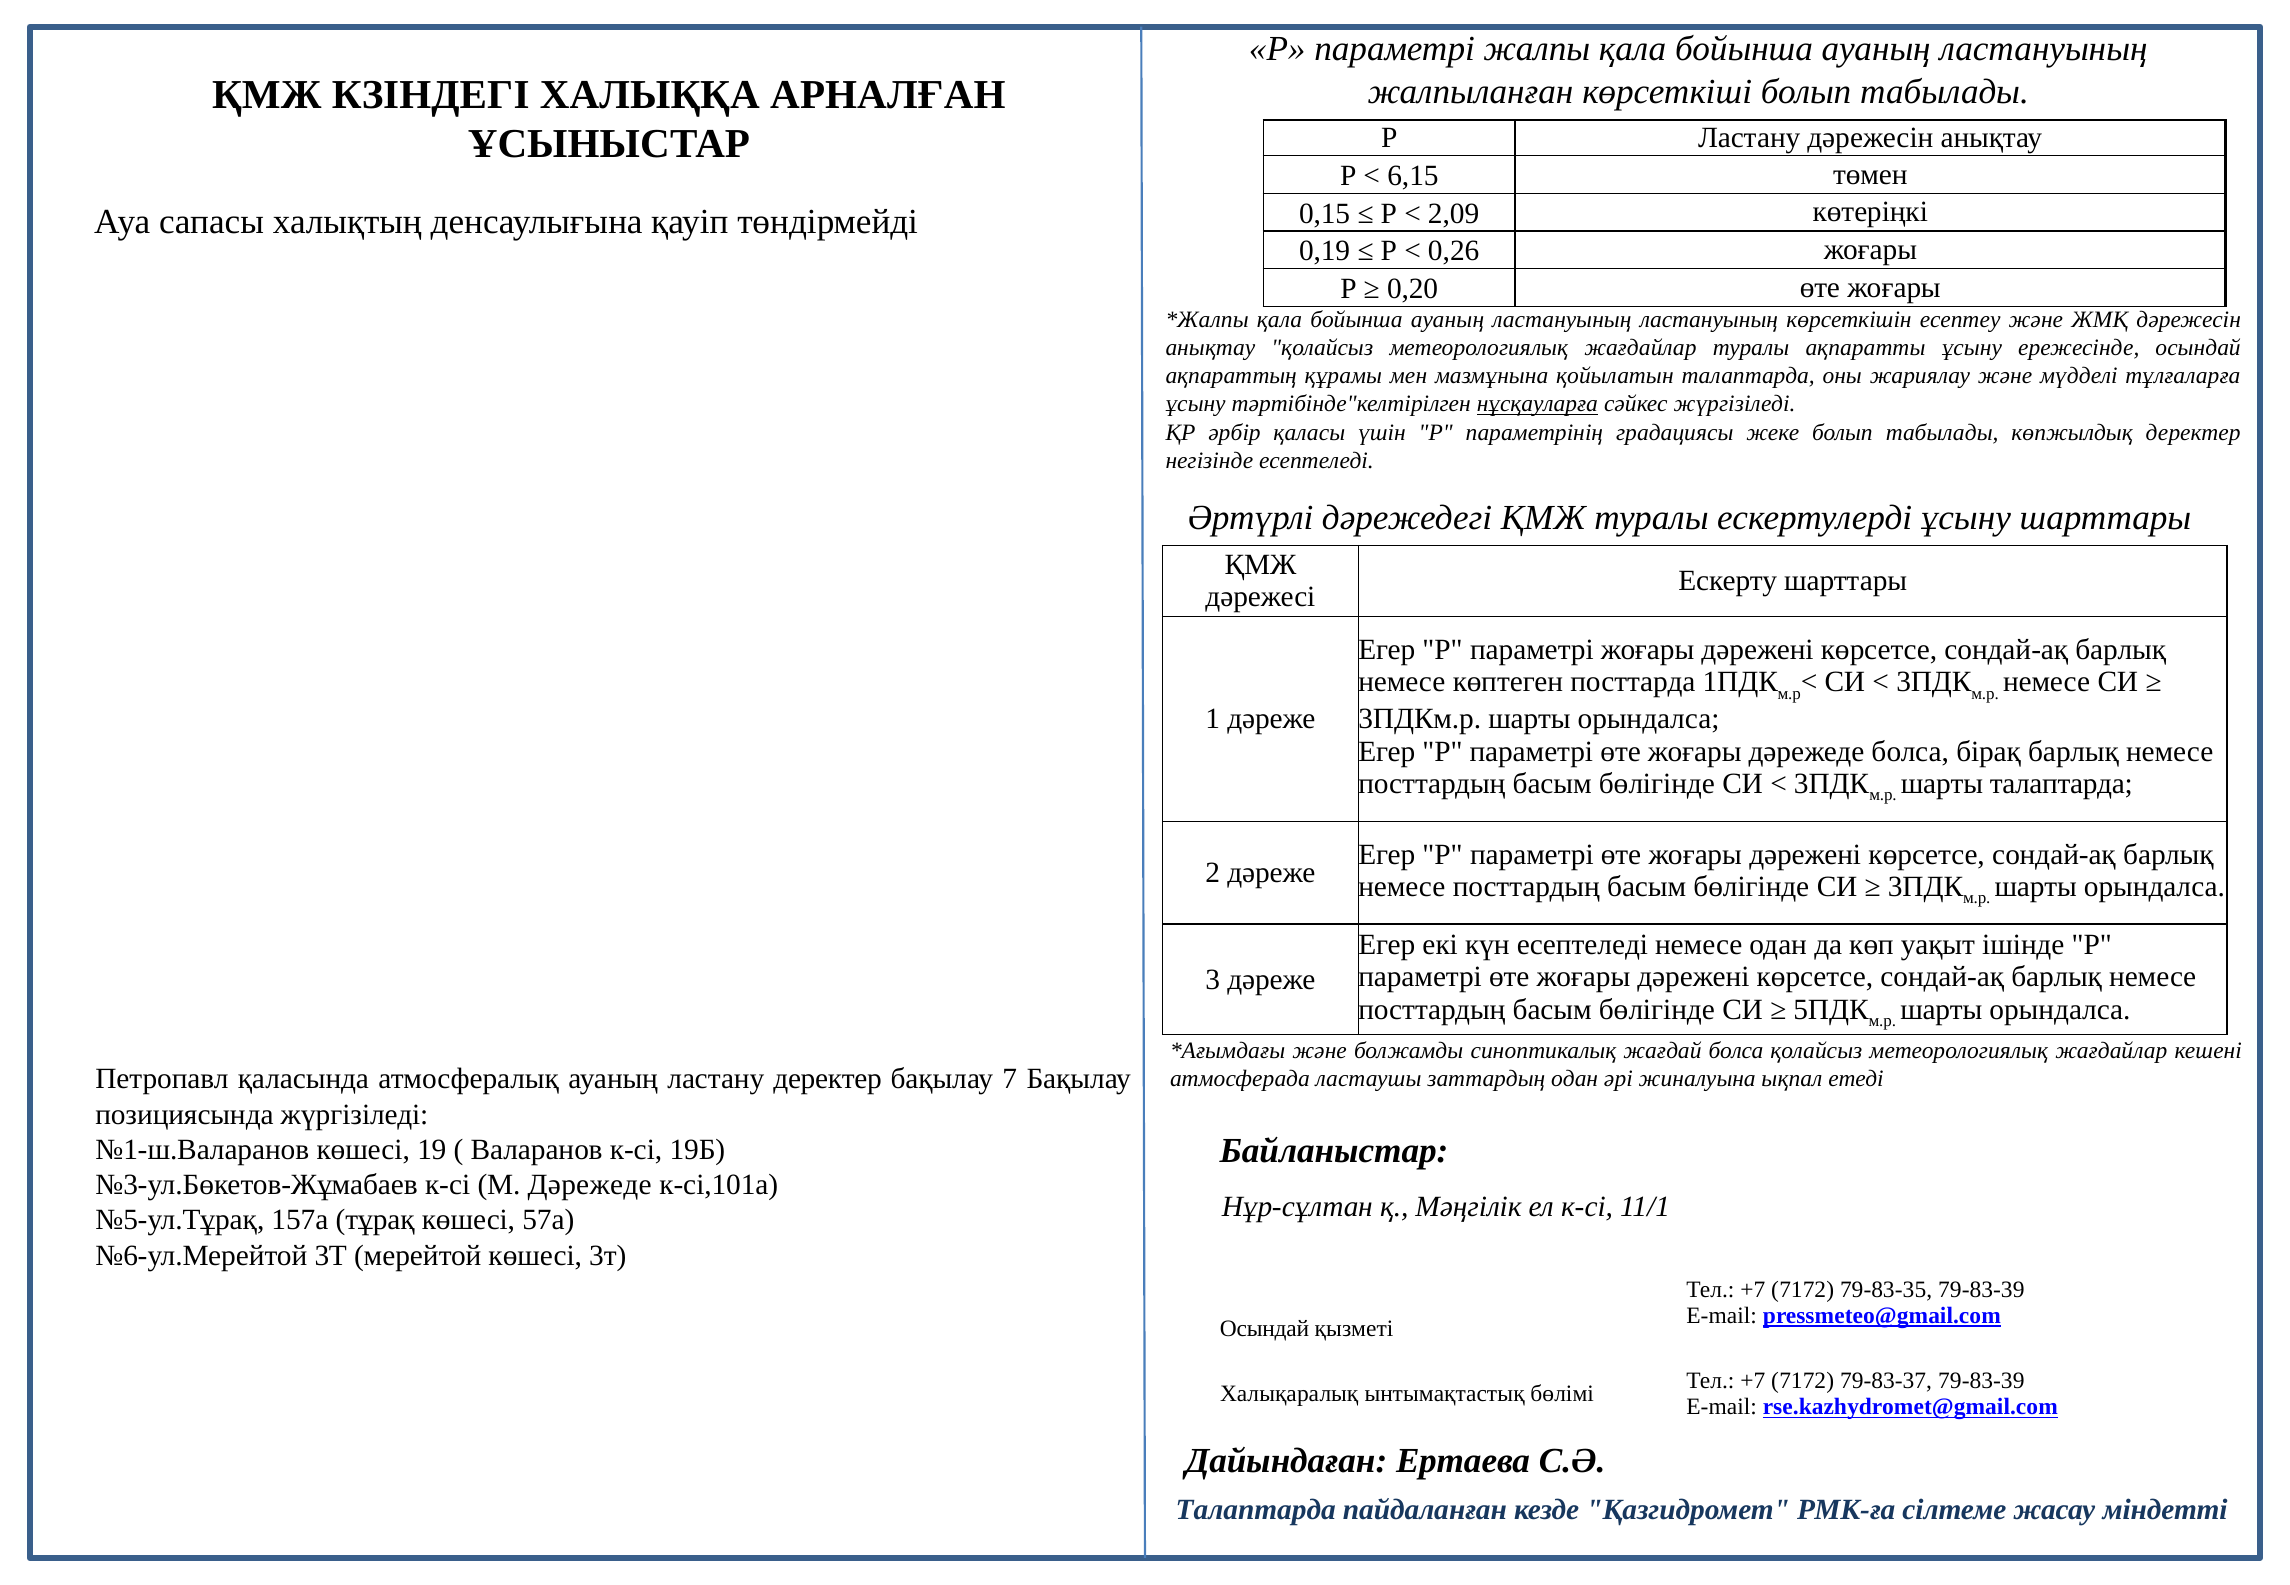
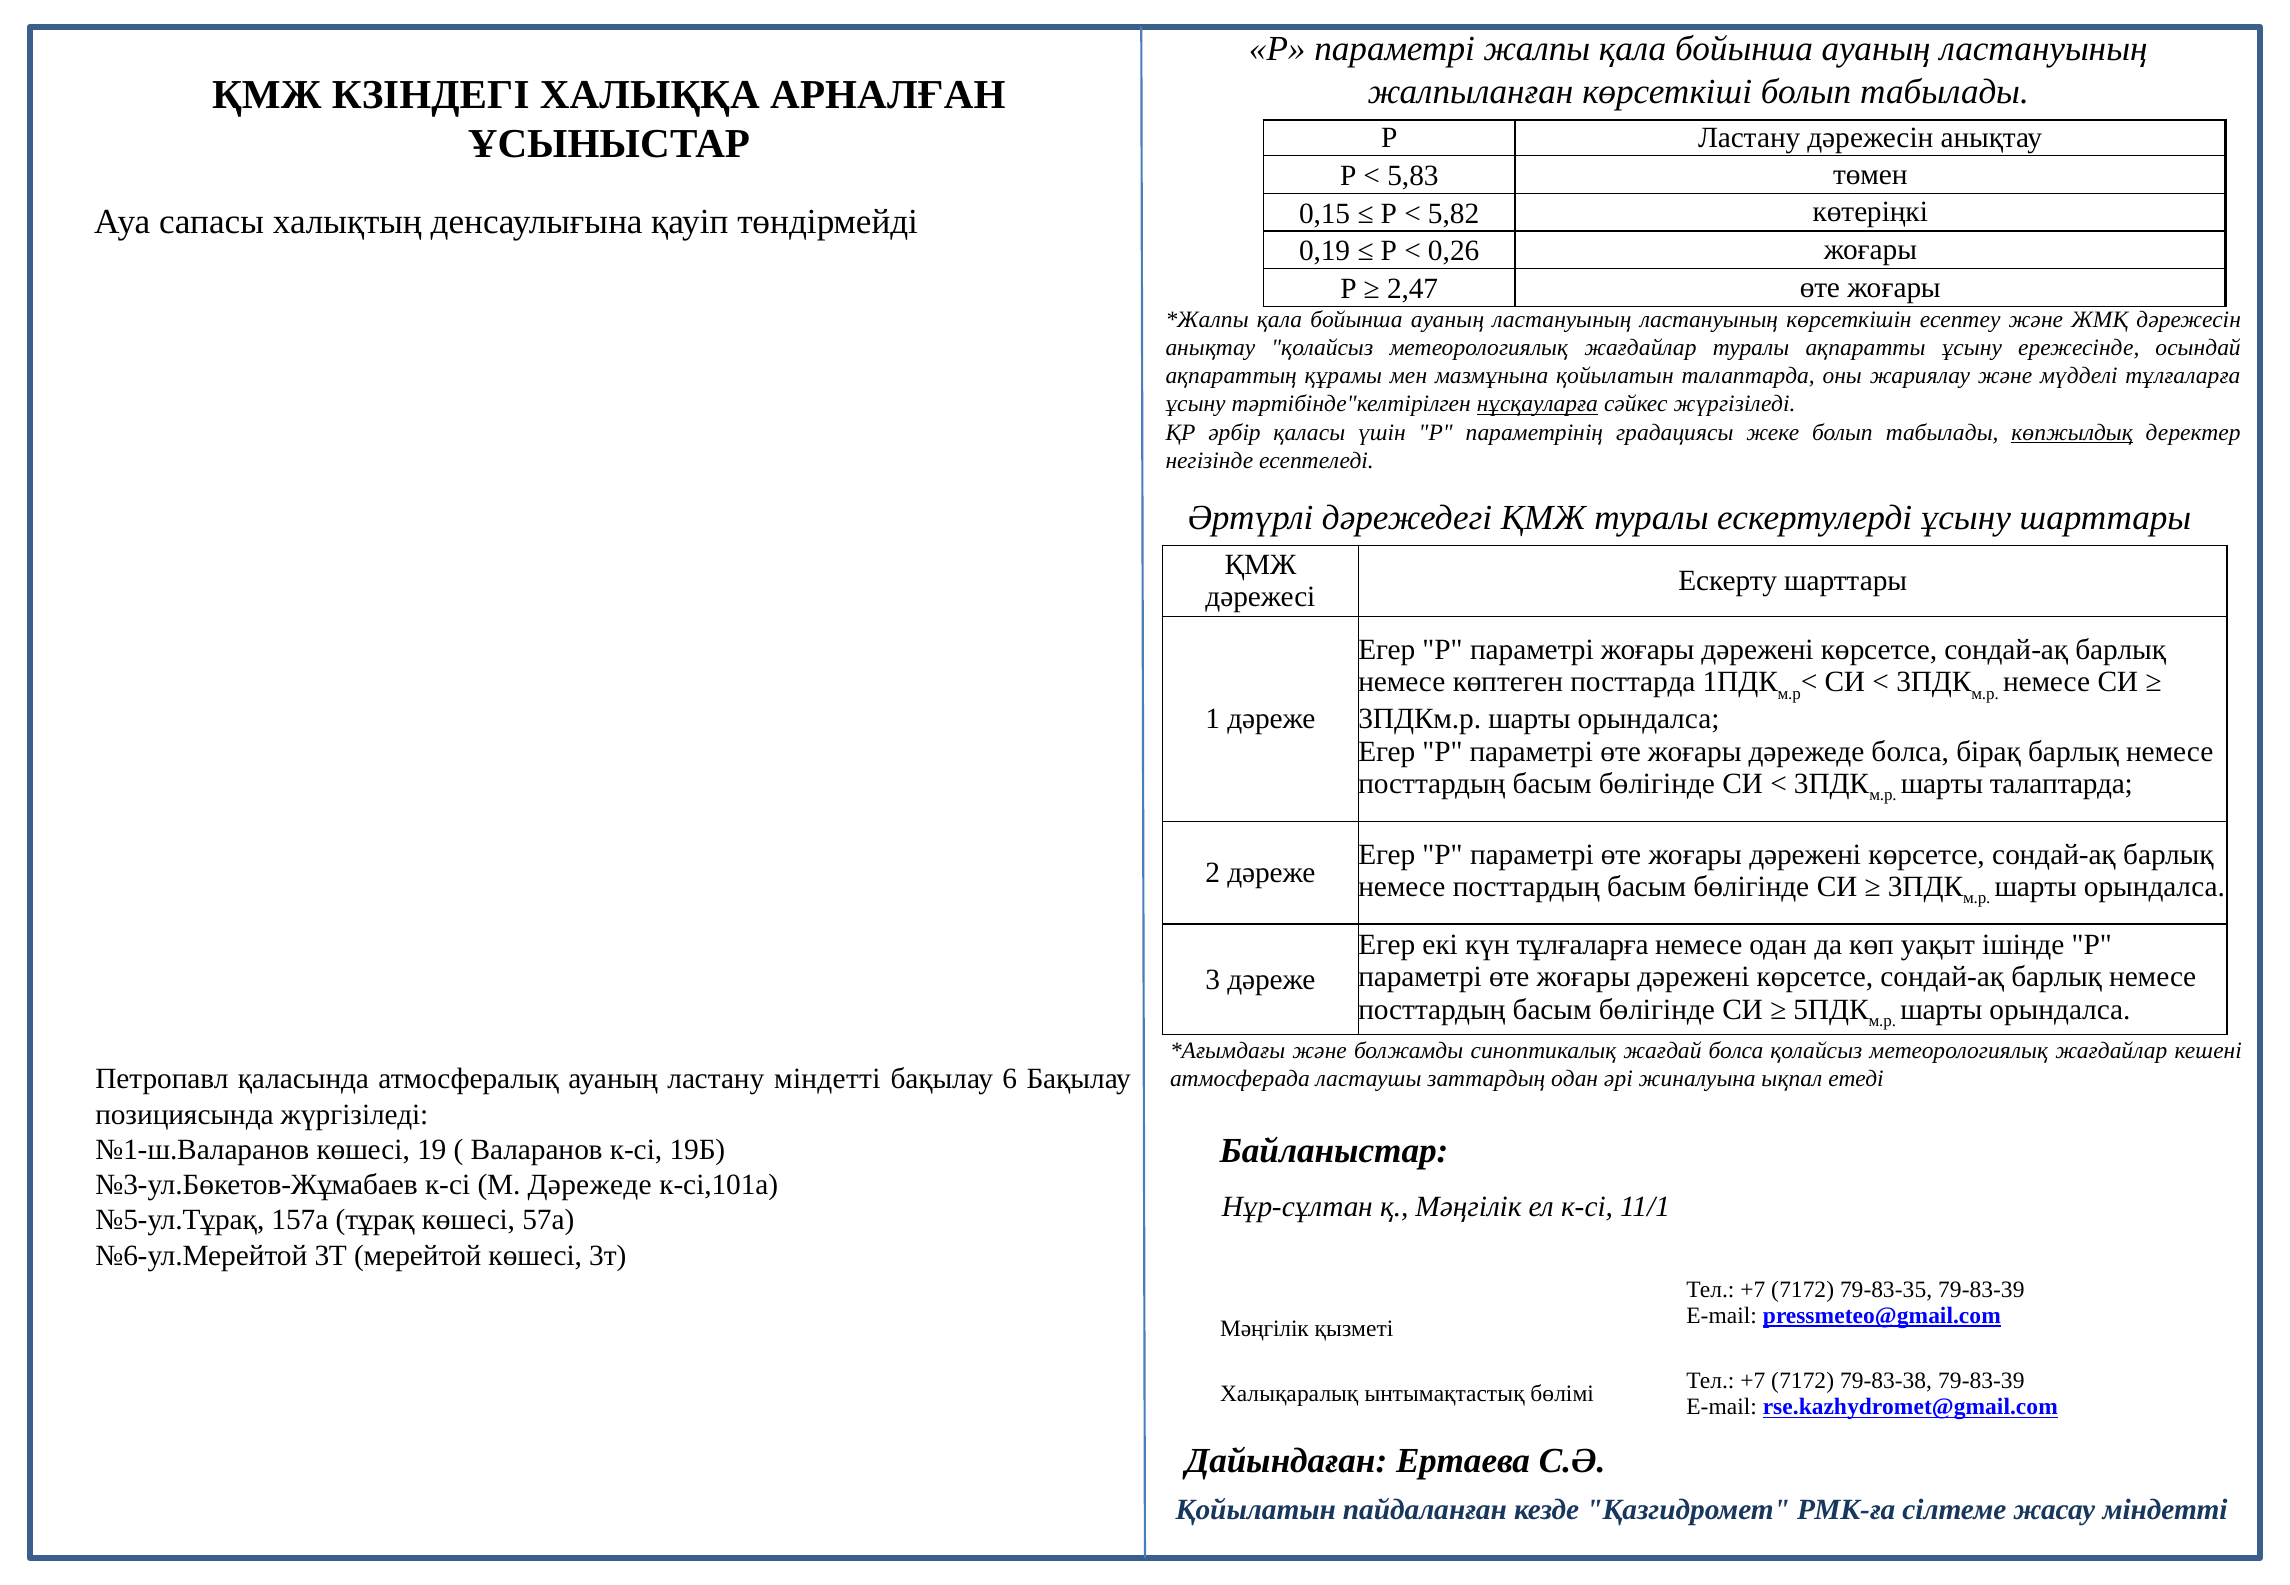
6,15: 6,15 -> 5,83 (1413, 176)
2,09: 2,09 -> 5,82 (1454, 214)
0,20: 0,20 -> 2,47 (1413, 289)
көпжылдық underline: none -> present (2072, 432)
күн есептеледі: есептеледі -> тұлғаларға (1583, 945)
ластану деректер: деректер -> міндетті (827, 1079)
7: 7 -> 6 (1010, 1079)
Осындай: Осындай -> Мәңгілік (1264, 1329)
79-83-37: 79-83-37 -> 79-83-38 (1886, 1381)
Талаптарда: Талаптарда -> Қойылатын (1256, 1510)
